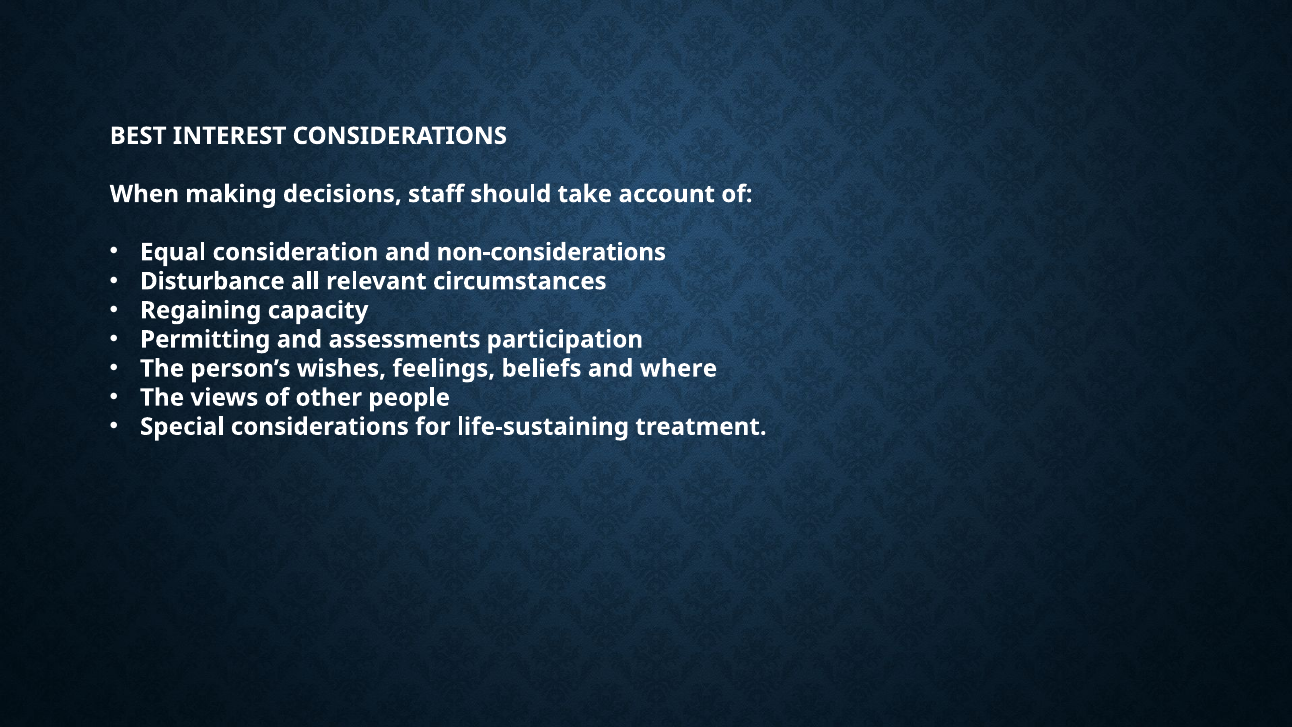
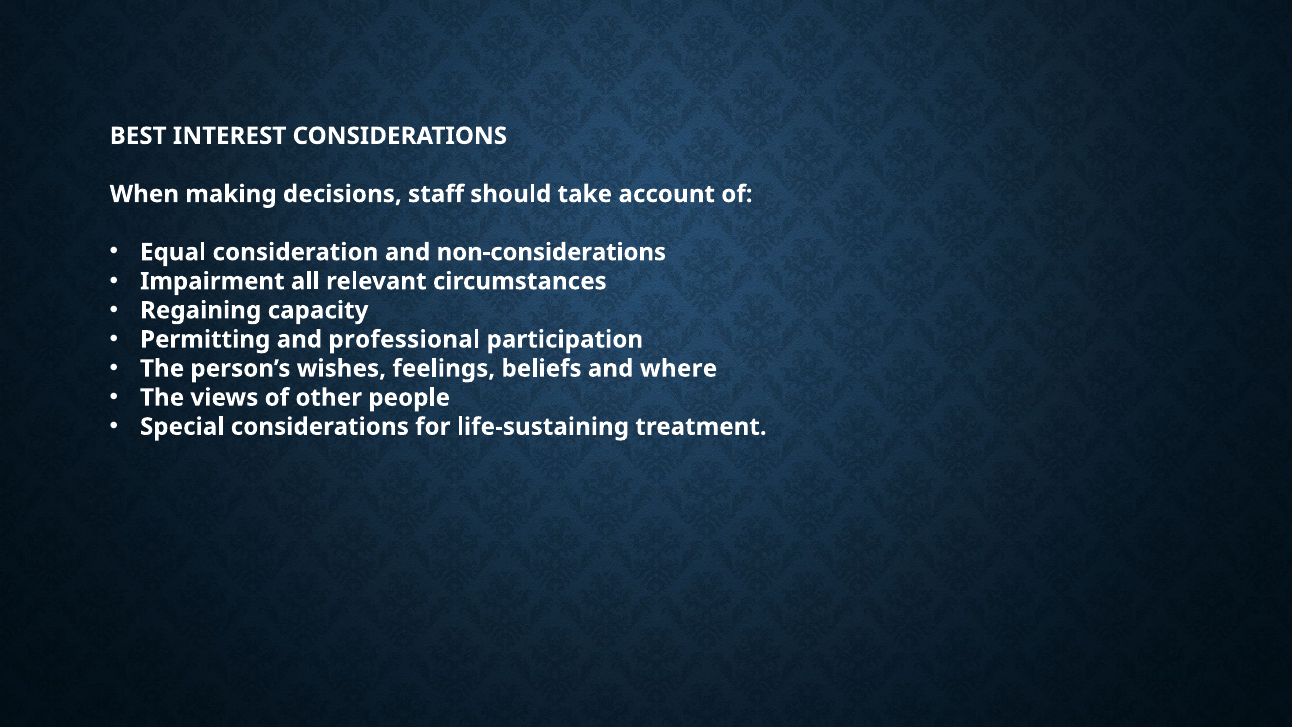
Disturbance: Disturbance -> Impairment (212, 281)
assessments: assessments -> professional (404, 339)
